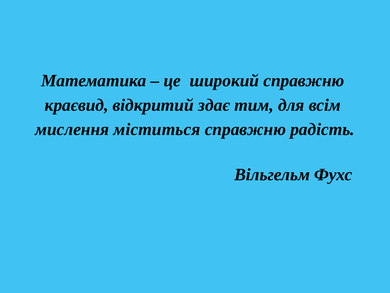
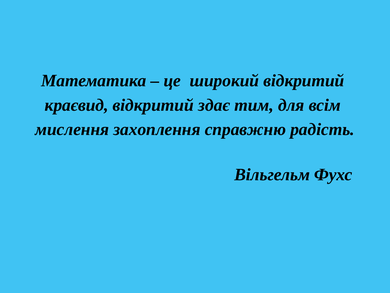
широкий справжню: справжню -> відкритий (304, 81)
міститься: міститься -> захоплення (157, 129)
